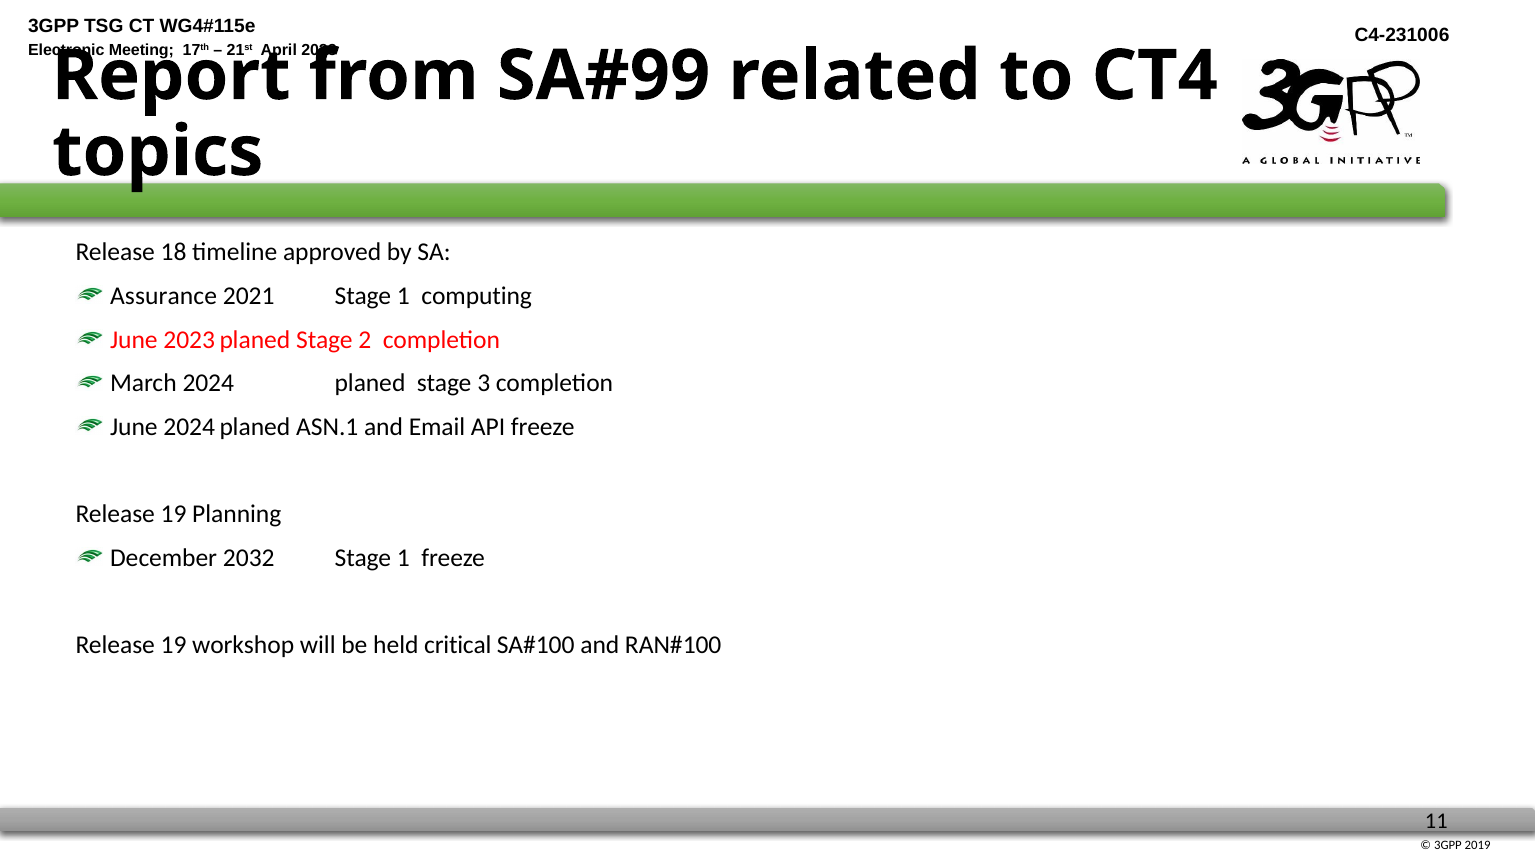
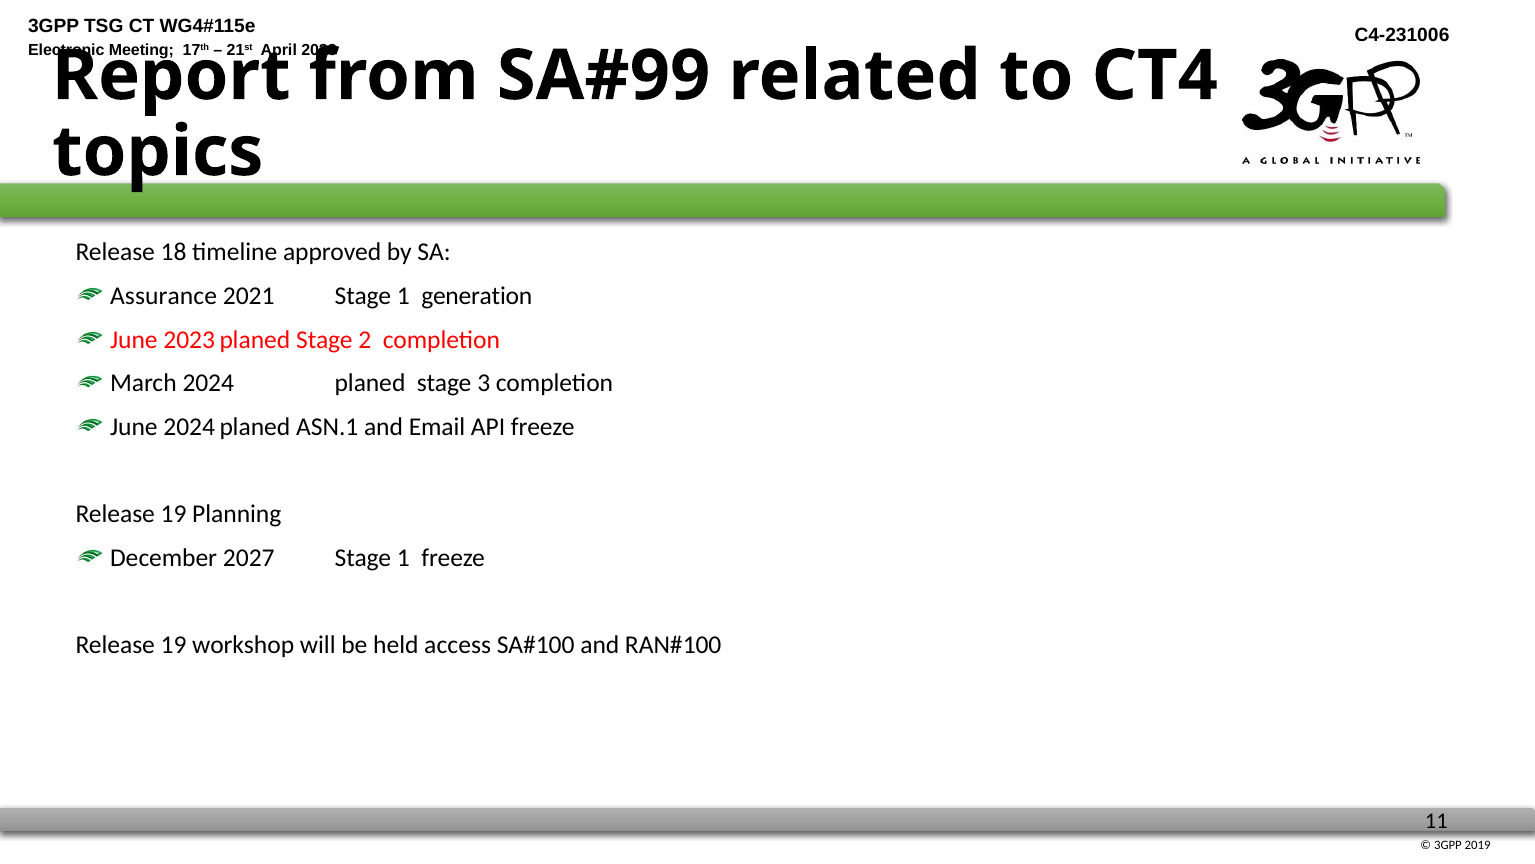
computing: computing -> generation (477, 296)
2032: 2032 -> 2027 (249, 558)
critical: critical -> access (458, 645)
